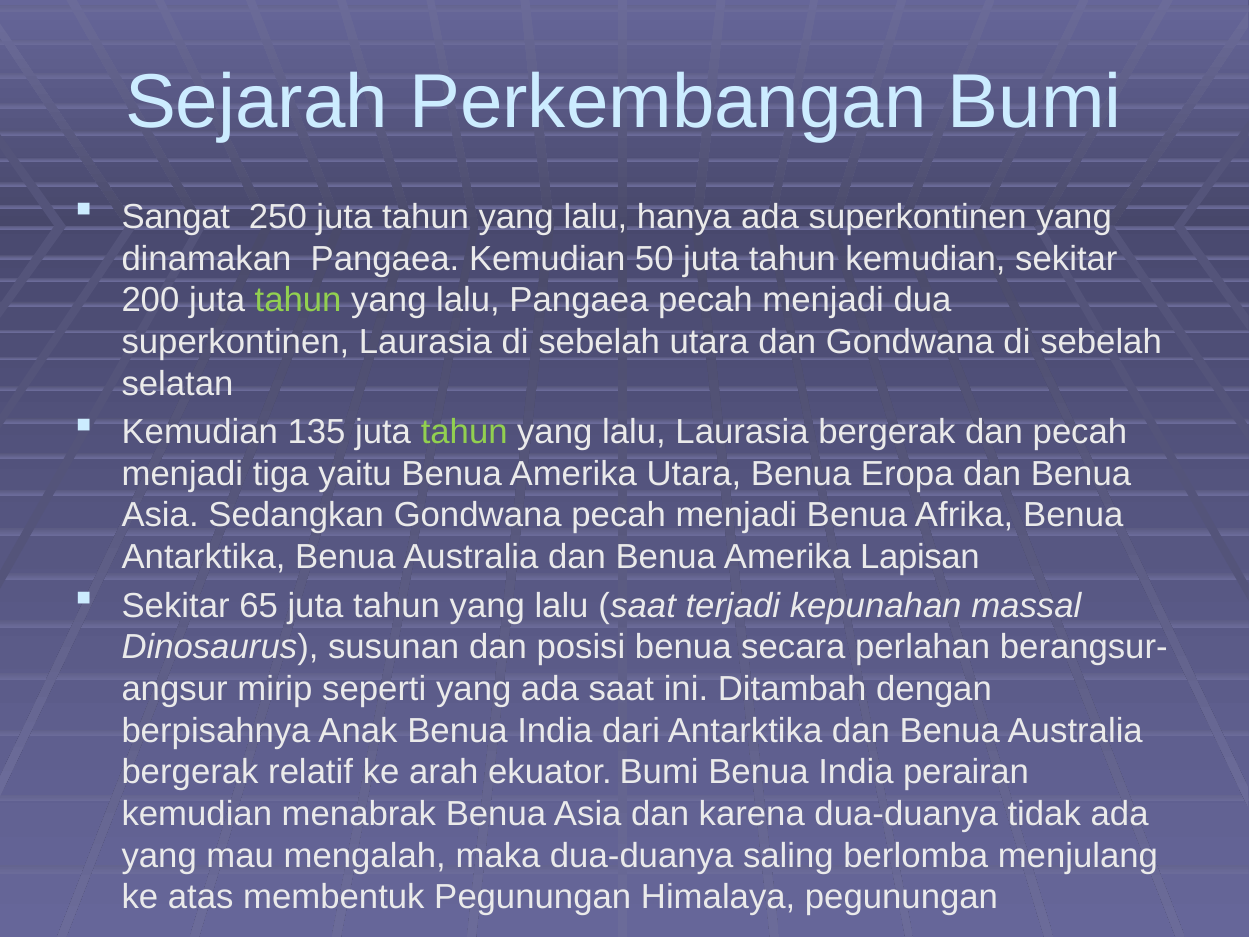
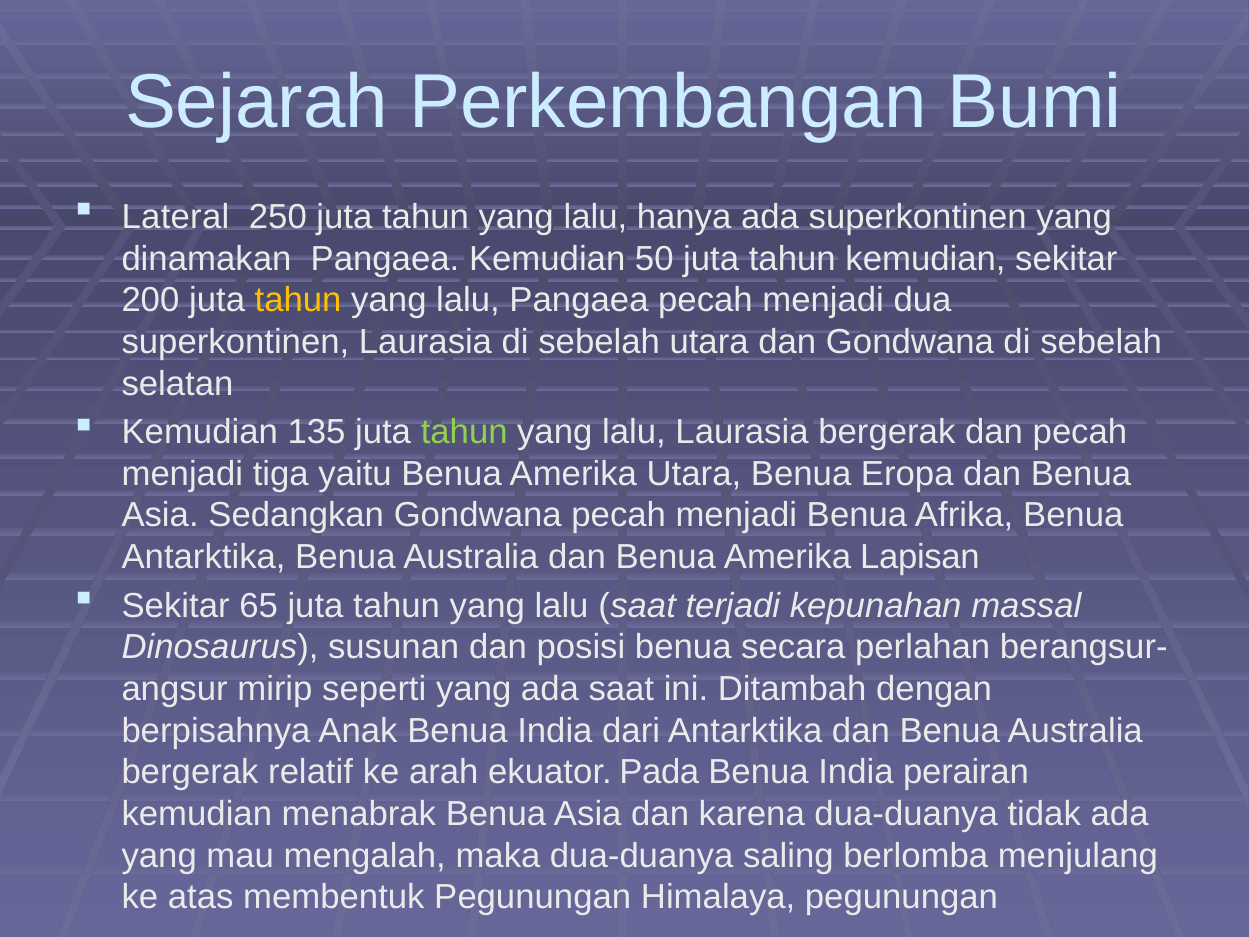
Sangat: Sangat -> Lateral (175, 217)
tahun colour: light green -> yellow (298, 300)
ekuator Bumi: Bumi -> Pada (659, 772)
